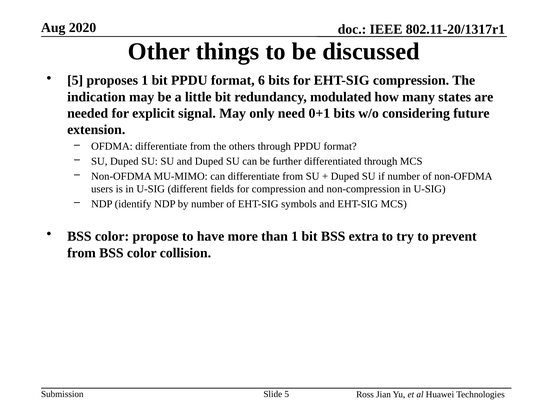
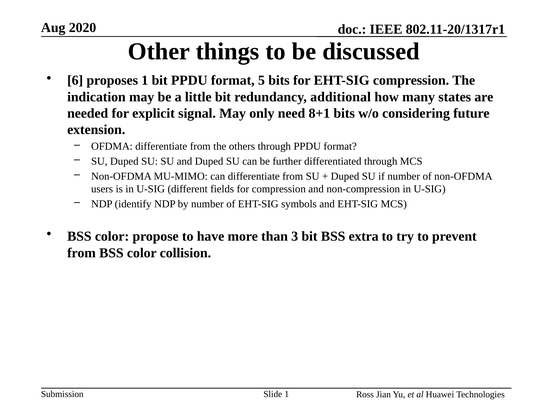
5: 5 -> 6 (75, 80)
6: 6 -> 5 (261, 80)
modulated: modulated -> additional (341, 97)
0+1: 0+1 -> 8+1 (319, 113)
than 1: 1 -> 3 (295, 236)
Slide 5: 5 -> 1 (287, 394)
